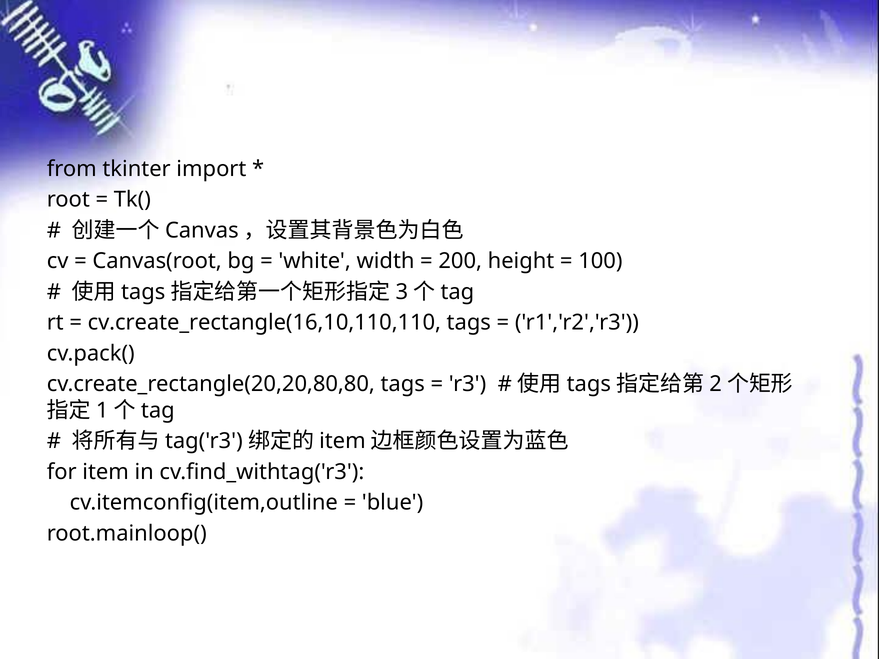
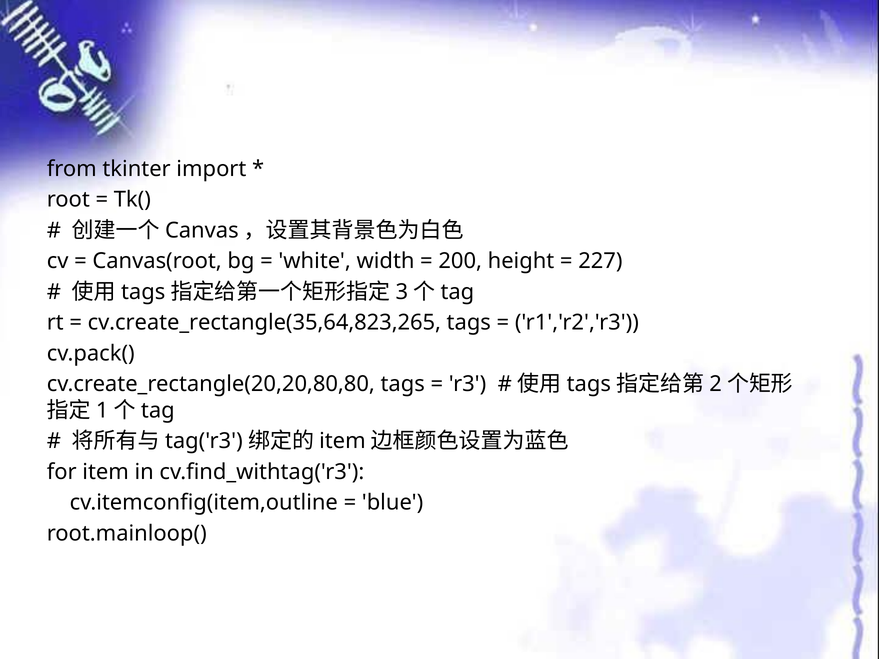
100: 100 -> 227 (600, 261)
cv.create_rectangle(16,10,110,110: cv.create_rectangle(16,10,110,110 -> cv.create_rectangle(35,64,823,265 (264, 323)
